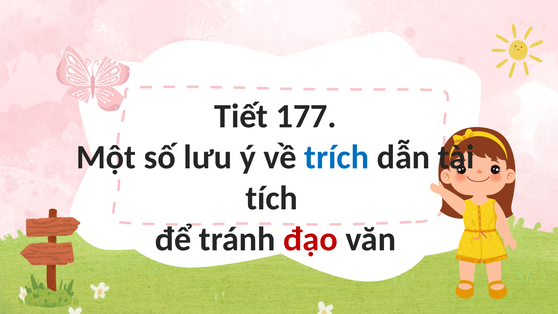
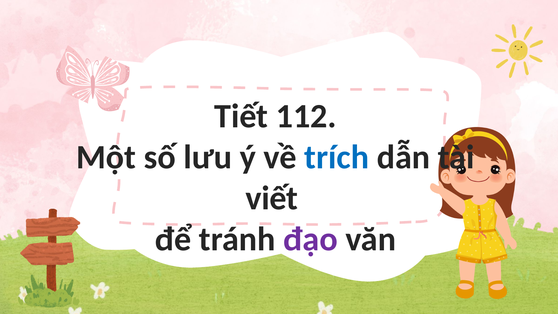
177: 177 -> 112 (306, 116)
tích: tích -> viết (272, 198)
đạo colour: red -> purple (310, 239)
